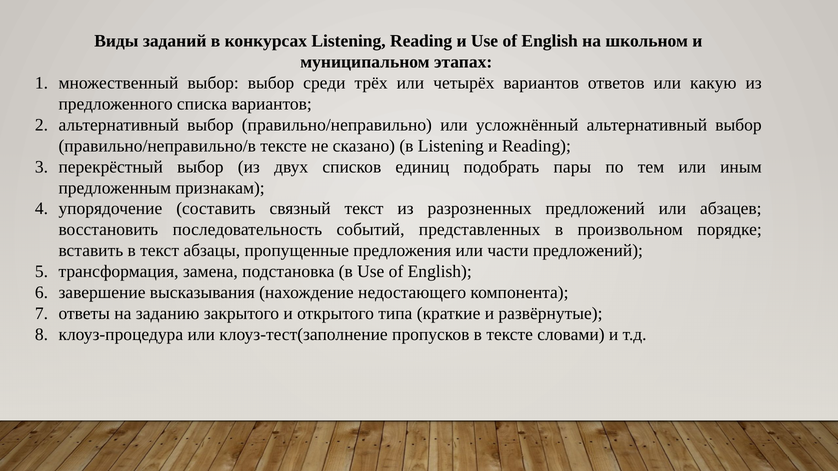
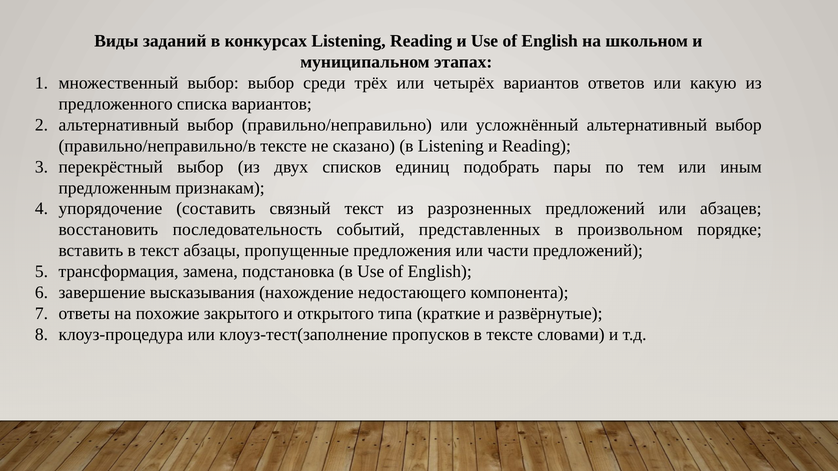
заданию: заданию -> похожие (168, 314)
